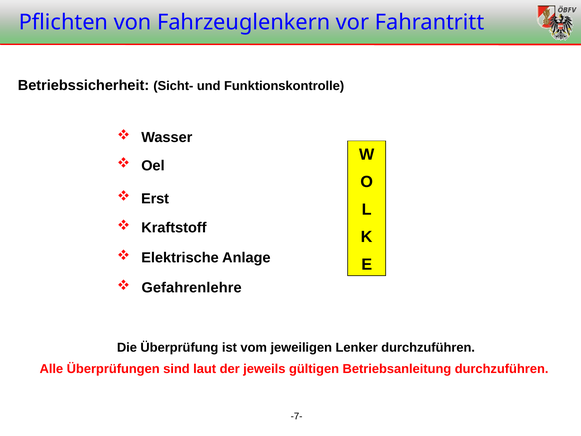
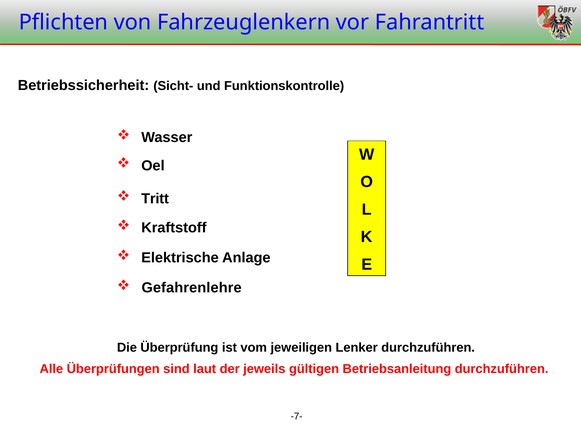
Erst: Erst -> Tritt (155, 198)
